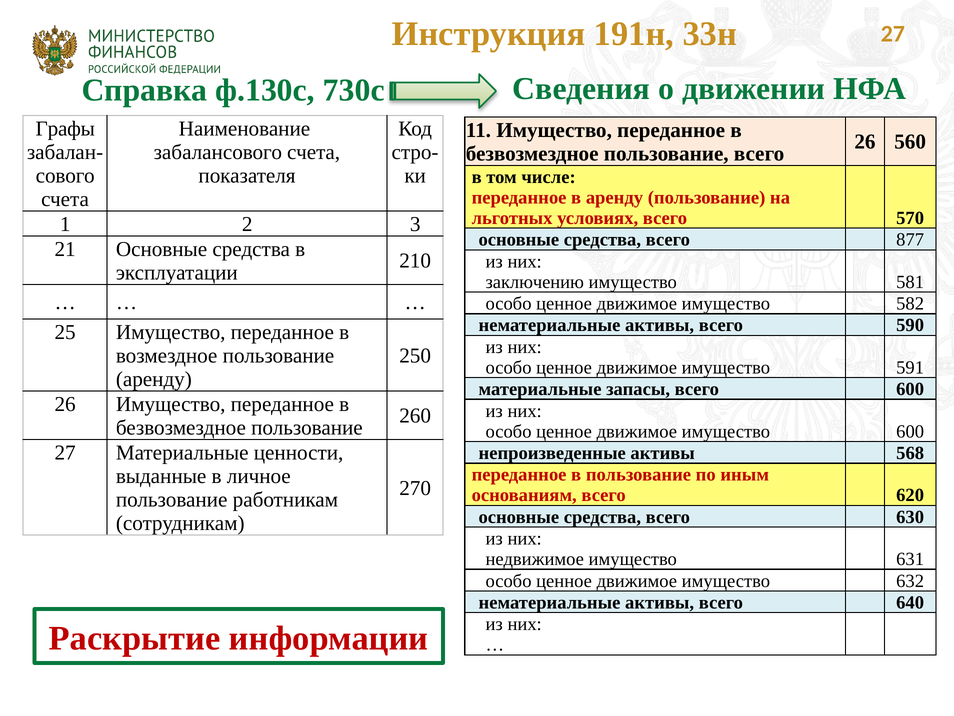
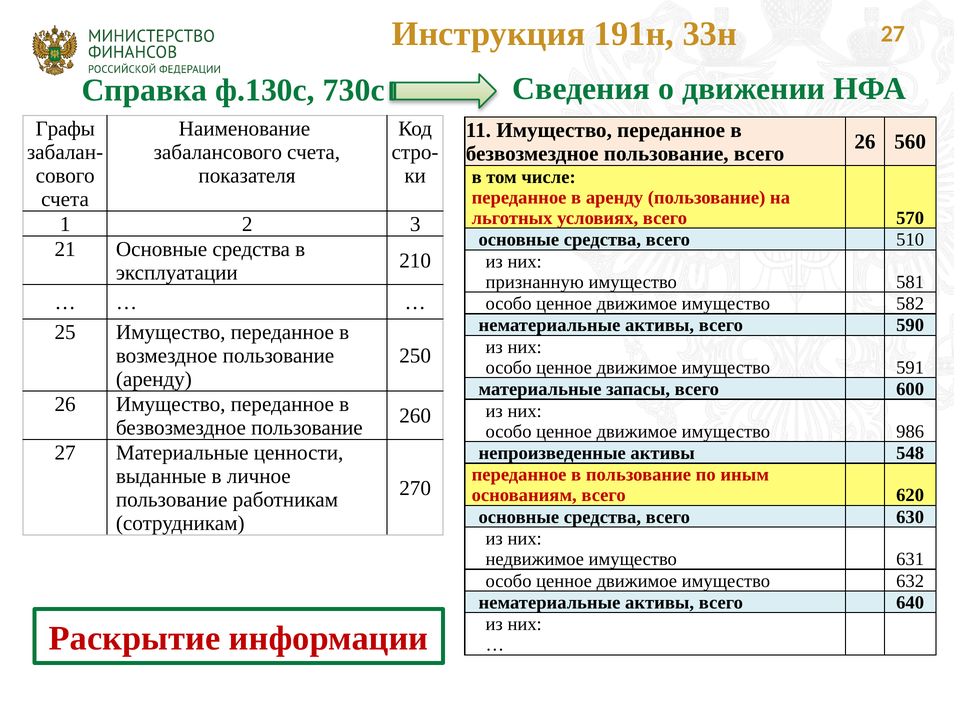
877: 877 -> 510 (910, 240)
заключению: заключению -> признанную (535, 282)
имущество 600: 600 -> 986 (910, 431)
568: 568 -> 548 (910, 453)
